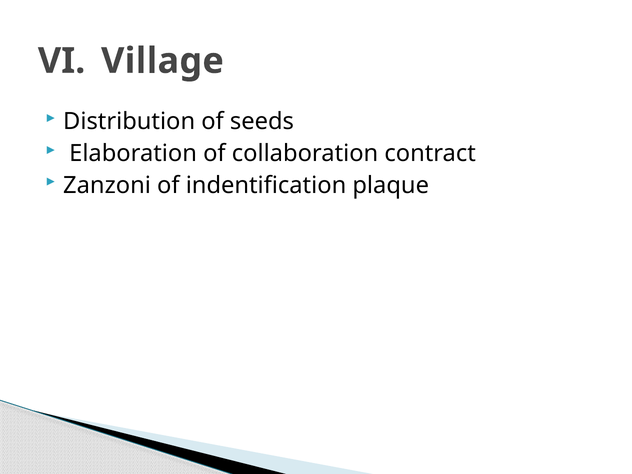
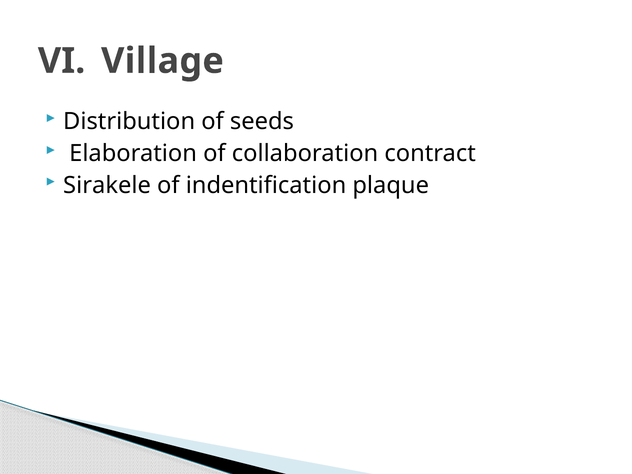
Zanzoni: Zanzoni -> Sirakele (107, 185)
